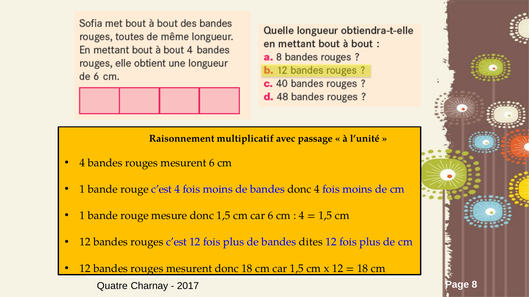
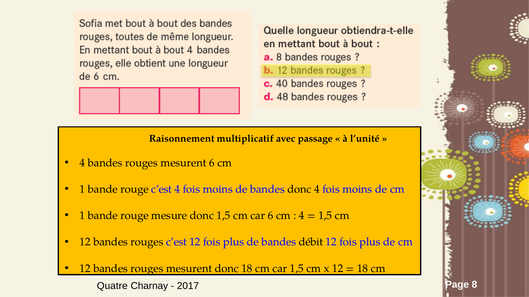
dites: dites -> débit (311, 242)
